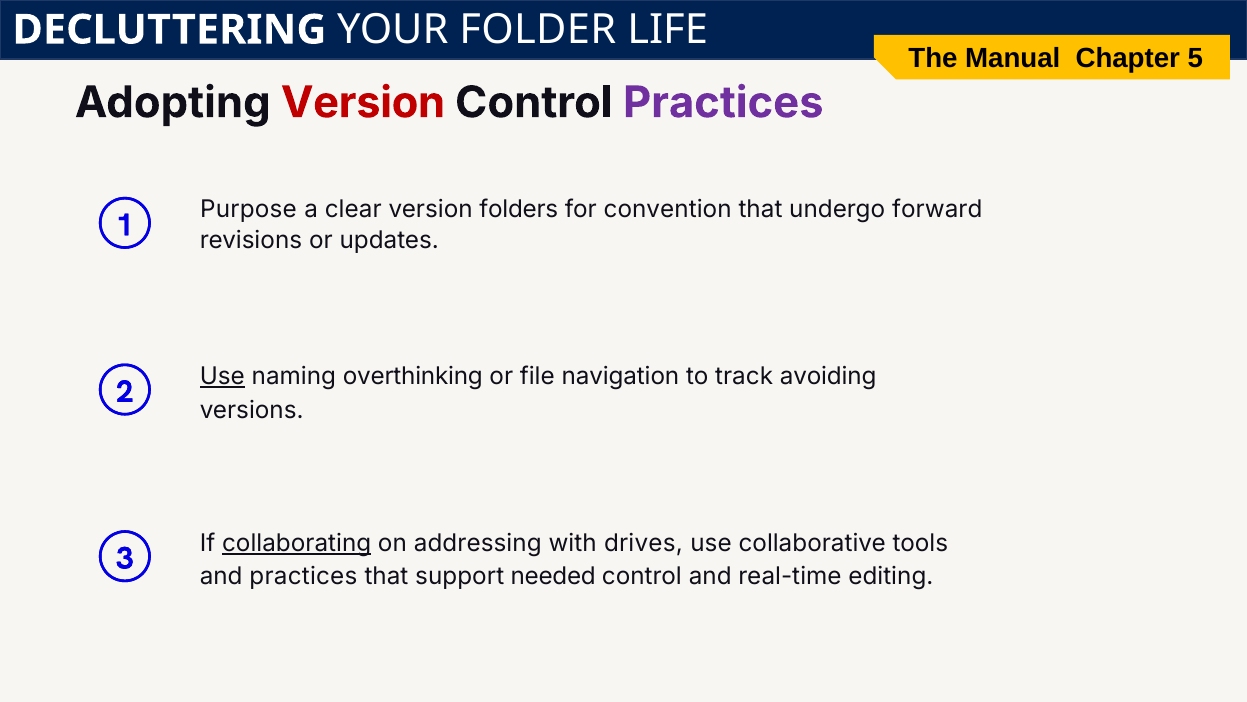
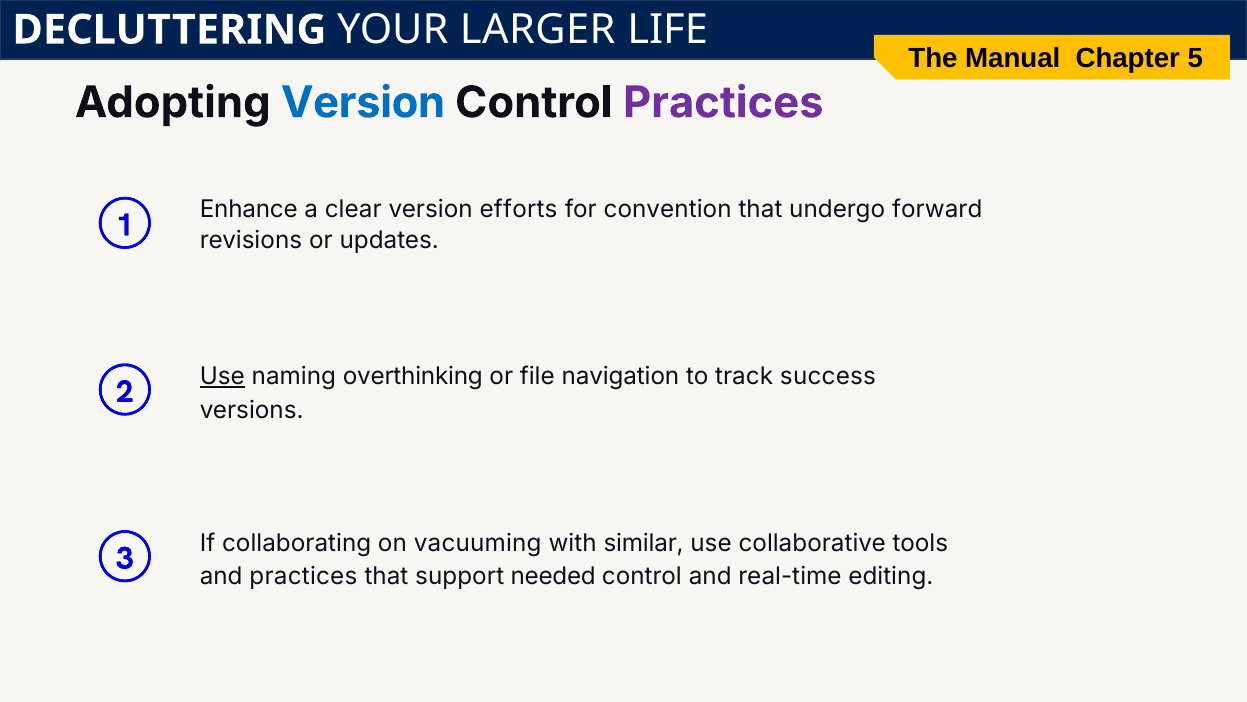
FOLDER: FOLDER -> LARGER (538, 30)
Version colour: red -> blue (363, 103)
Purpose: Purpose -> Enhance (249, 210)
folders: folders -> efforts (519, 210)
avoiding: avoiding -> success (828, 376)
collaborating underline: present -> none (297, 543)
addressing: addressing -> vacuuming (478, 543)
drives: drives -> similar (644, 543)
